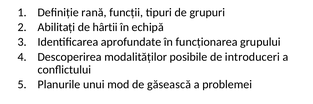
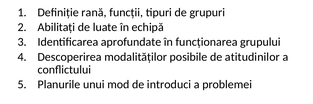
hârtii: hârtii -> luate (105, 27)
introduceri: introduceri -> atitudinilor (252, 57)
găsească: găsească -> introduci (169, 85)
